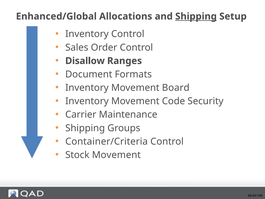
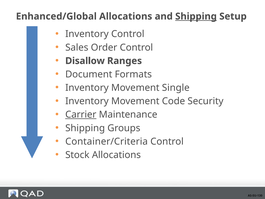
Board: Board -> Single (176, 88)
Carrier underline: none -> present (81, 114)
Stock Movement: Movement -> Allocations (116, 155)
